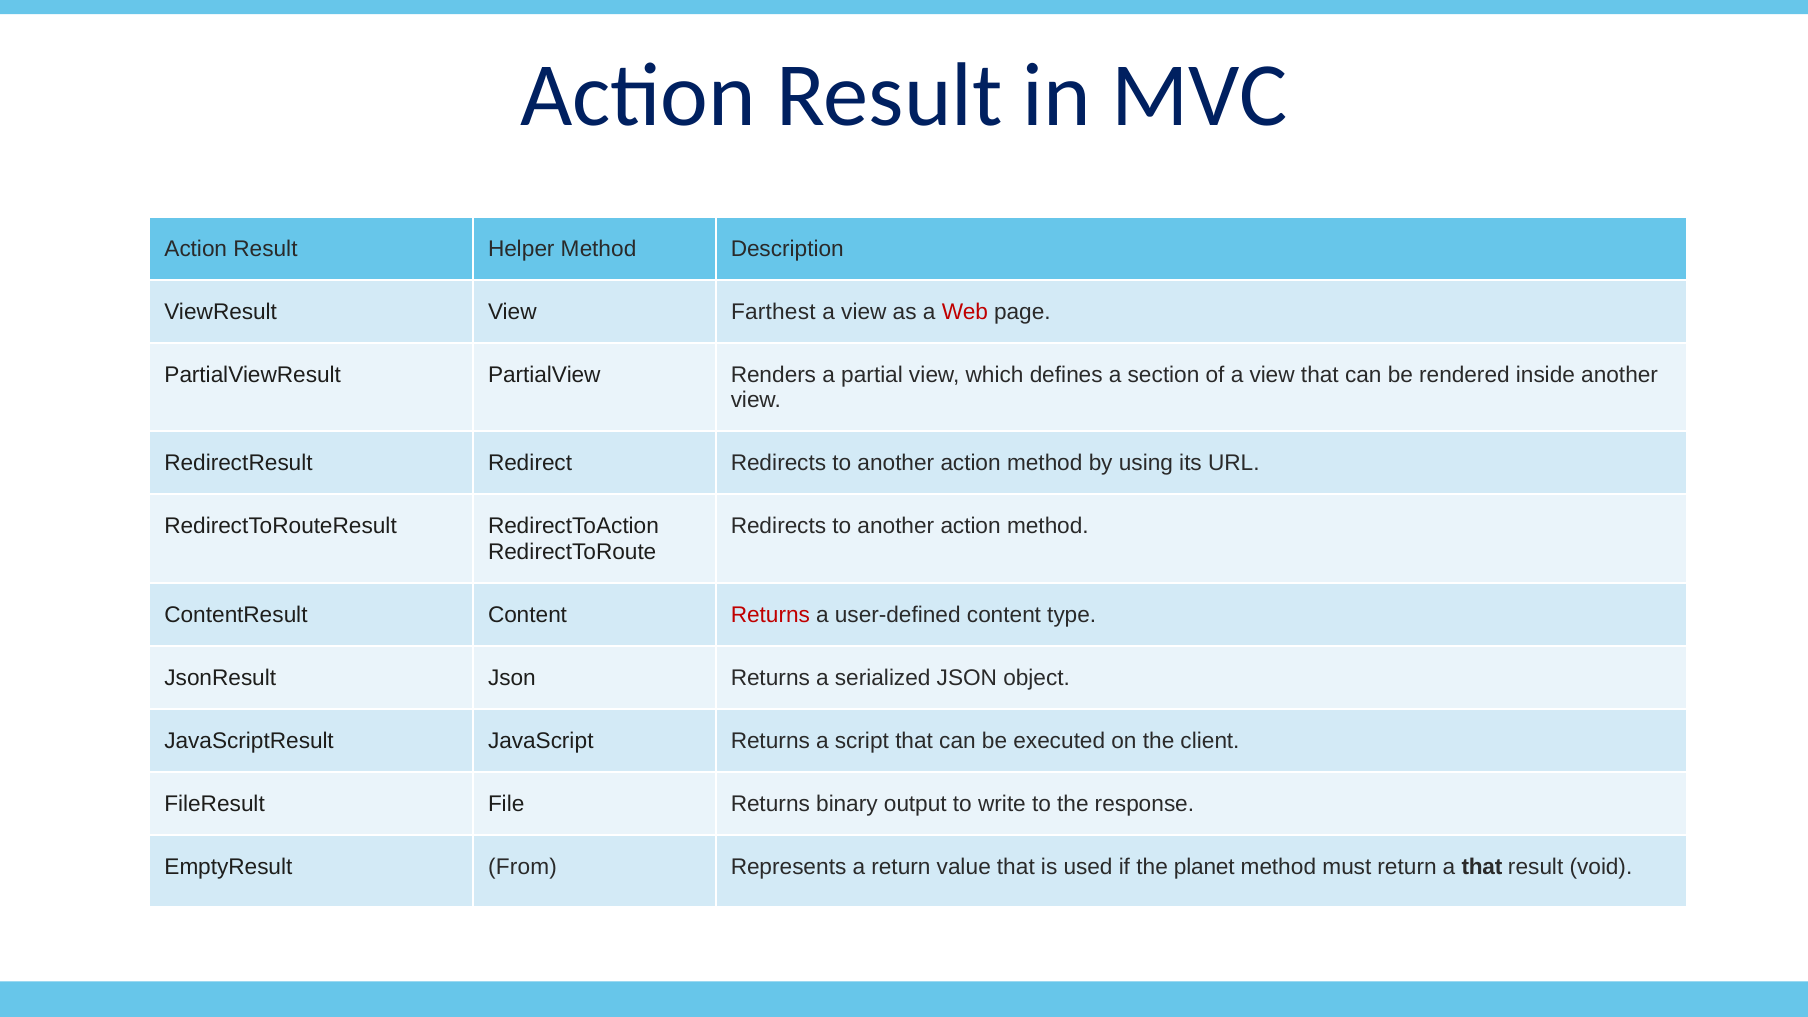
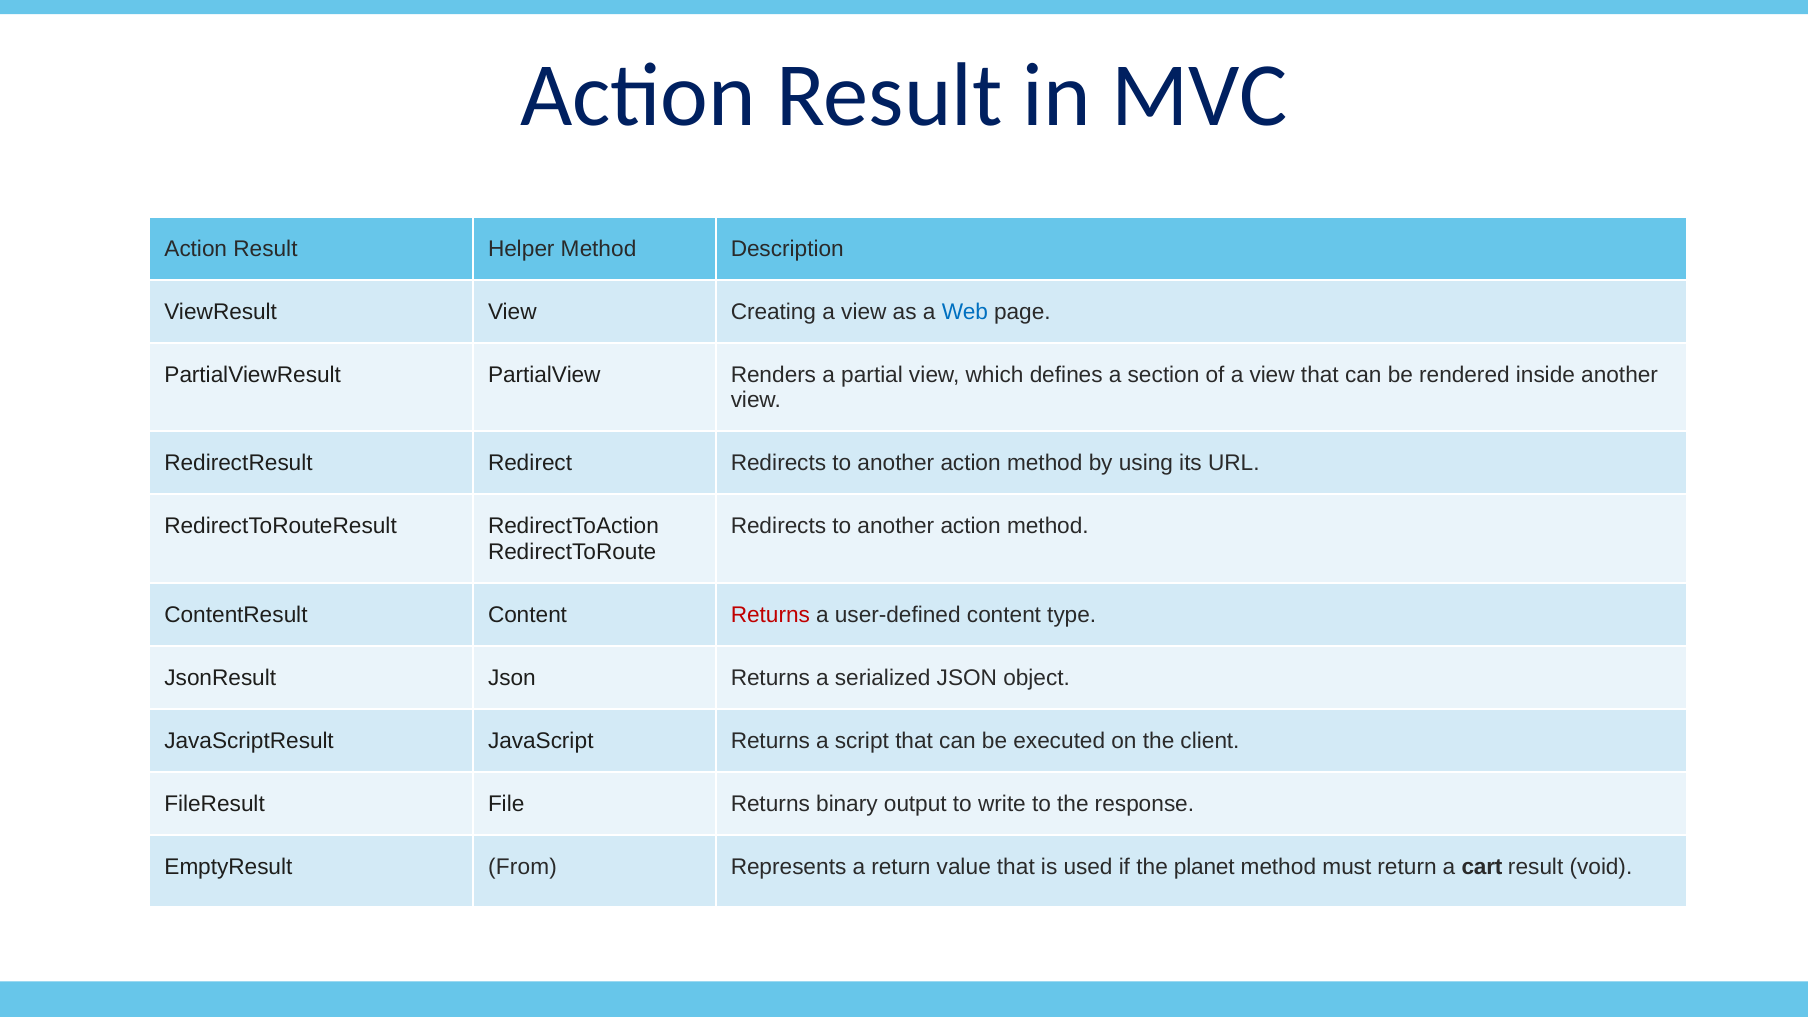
Farthest: Farthest -> Creating (773, 312)
Web colour: red -> blue (965, 312)
a that: that -> cart (1482, 867)
